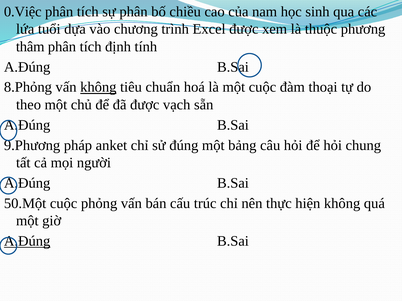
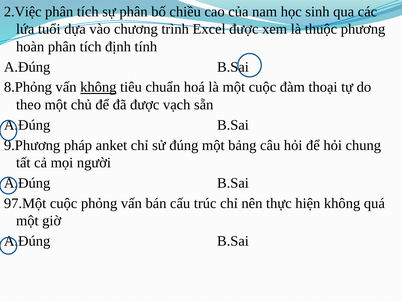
0.Việc: 0.Việc -> 2.Việc (23, 12)
thâm: thâm -> hoàn (30, 47)
50.Một: 50.Một -> 97.Một (25, 204)
A.Đúng underline: present -> none (27, 241)
